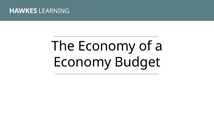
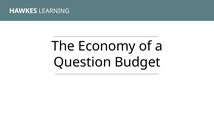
Economy: Economy -> Question (82, 62)
